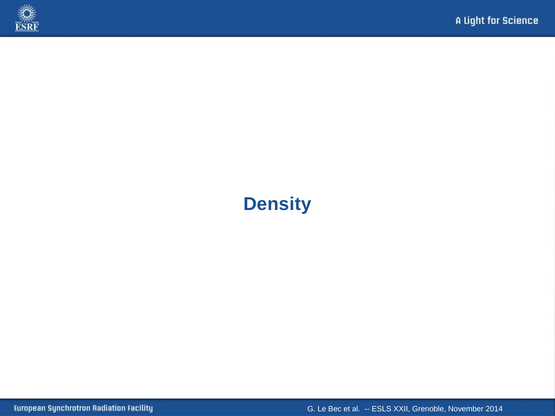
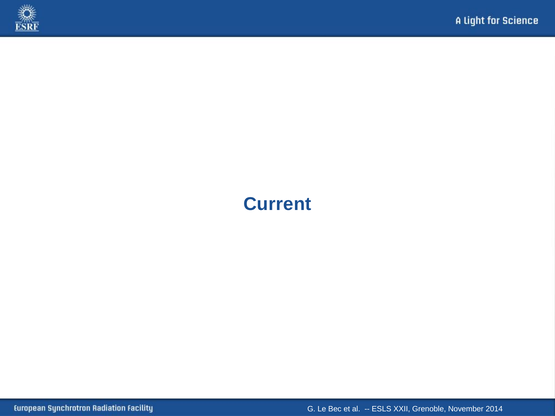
Density: Density -> Current (277, 204)
